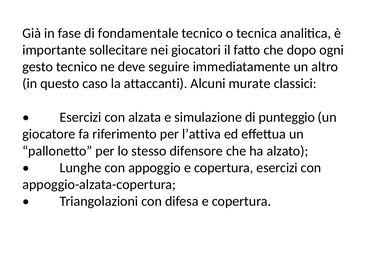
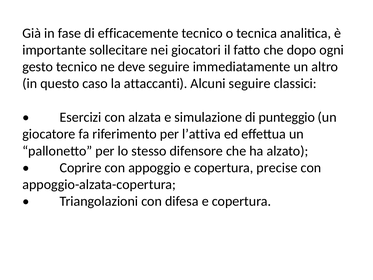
fondamentale: fondamentale -> efficacemente (138, 33)
Alcuni murate: murate -> seguire (250, 84)
Lunghe: Lunghe -> Coprire (81, 168)
copertura esercizi: esercizi -> precise (277, 168)
